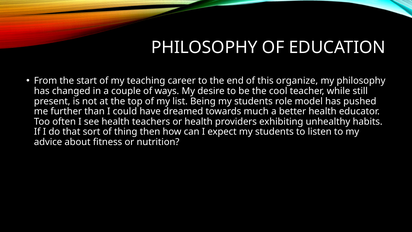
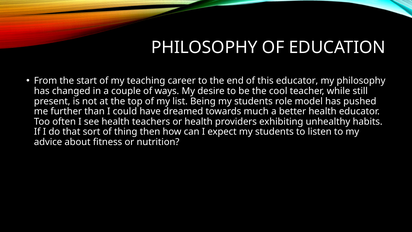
this organize: organize -> educator (297, 81)
